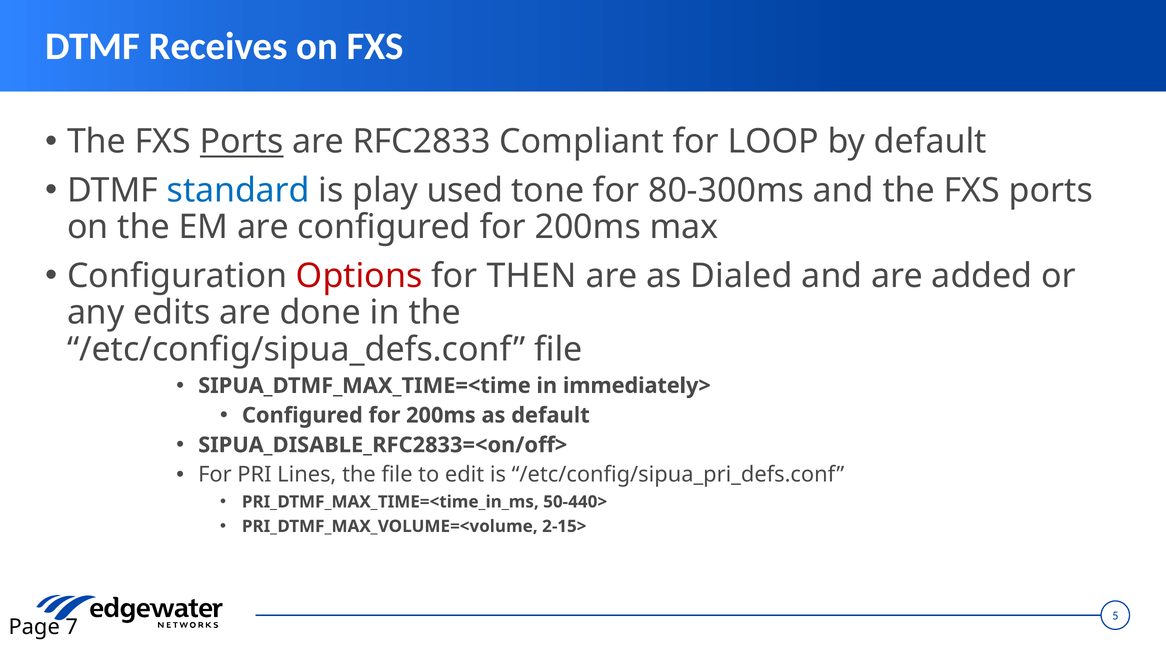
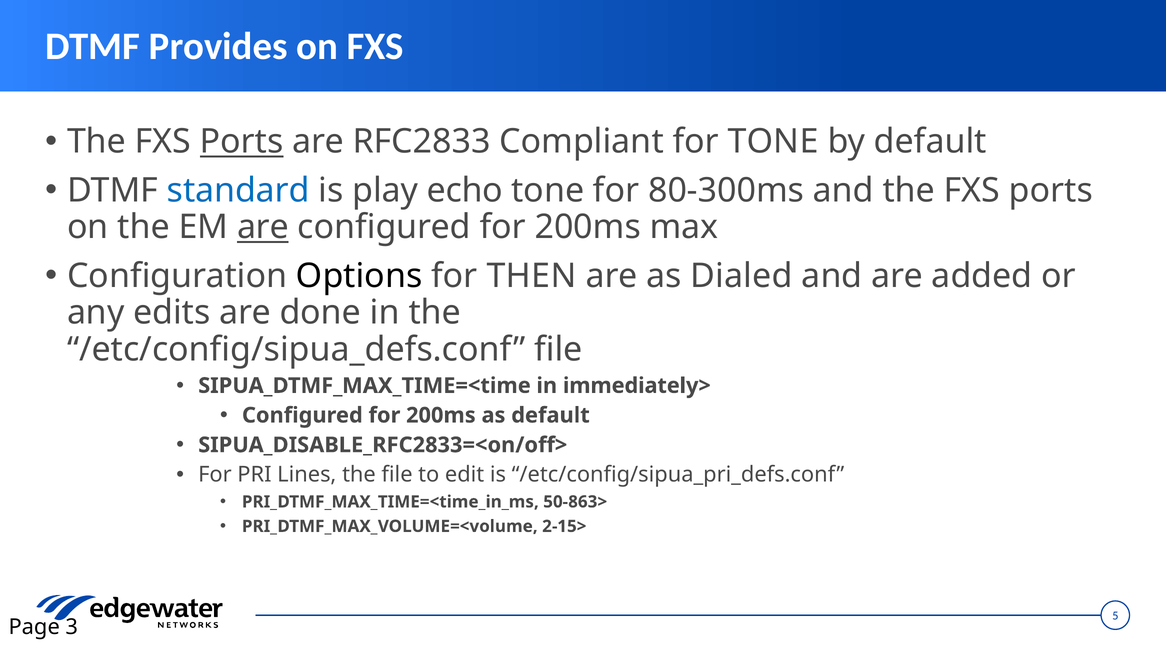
Receives: Receives -> Provides (218, 46)
for LOOP: LOOP -> TONE (773, 142)
used: used -> echo (465, 190)
are underline: none -> present (263, 227)
Options colour: red -> black (359, 276)
50-440>: 50-440> -> 50-863> (575, 502)
7: 7 -> 3 (72, 627)
